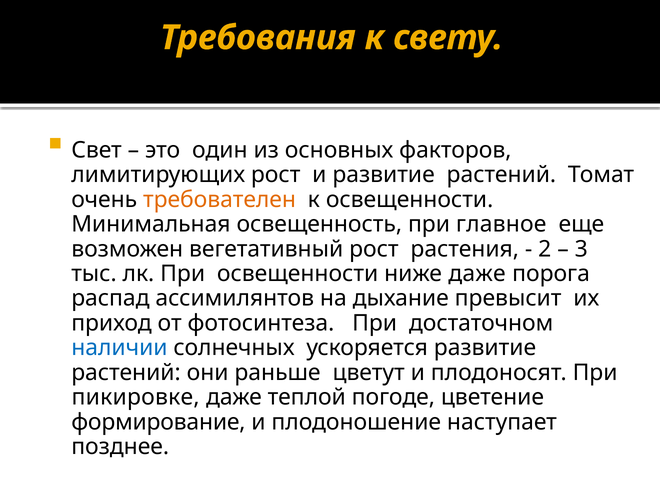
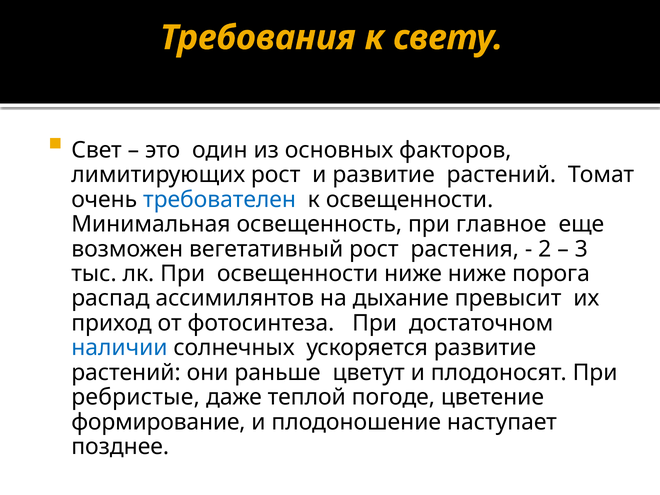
требователен colour: orange -> blue (220, 199)
ниже даже: даже -> ниже (477, 274)
пикировке: пикировке -> ребристые (136, 397)
